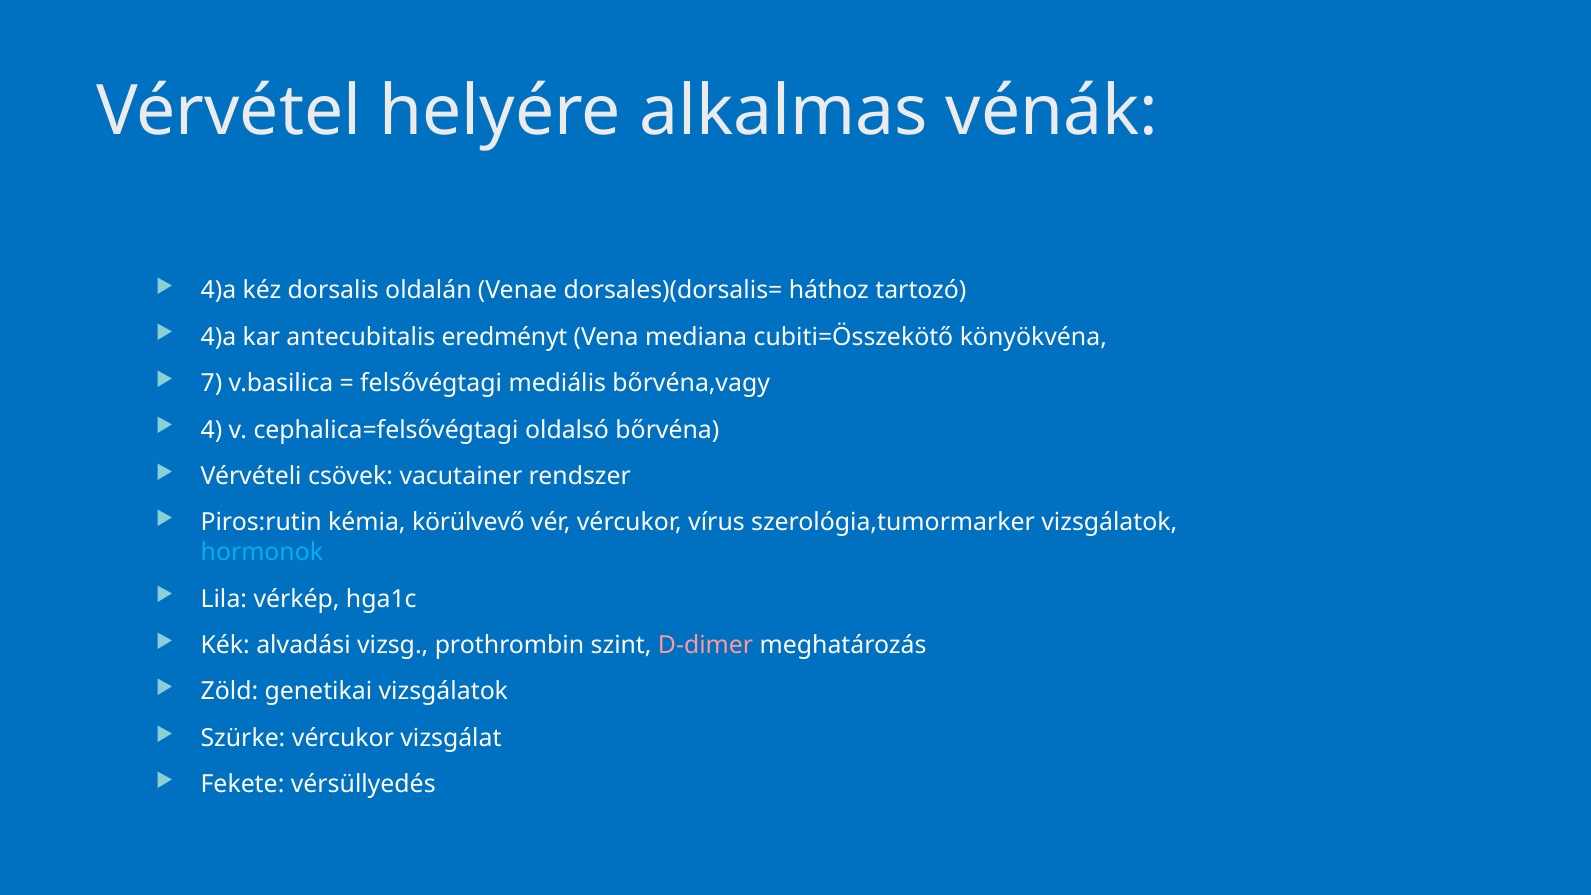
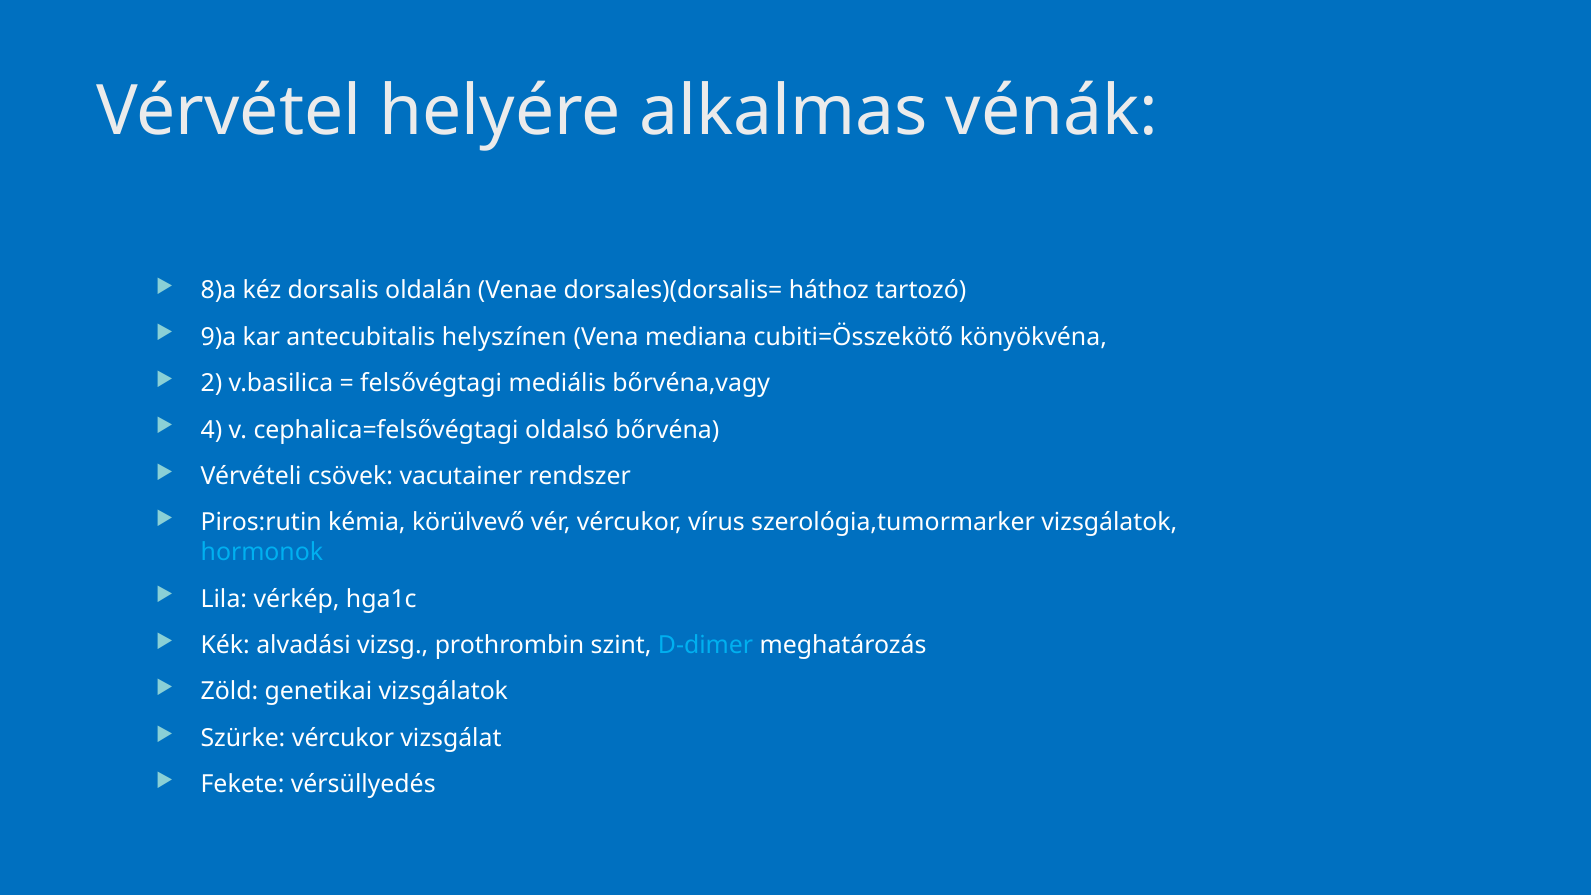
4)a: 4)a -> 8)a (218, 291)
4)a: 4)a -> 9)a (218, 337)
eredményt: eredményt -> helyszínen (504, 337)
7: 7 -> 2 (212, 383)
D-dimer colour: pink -> light blue (706, 645)
